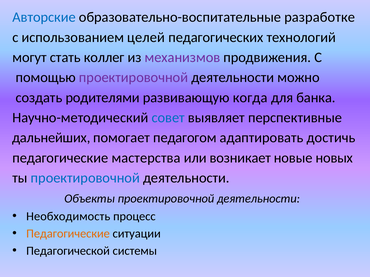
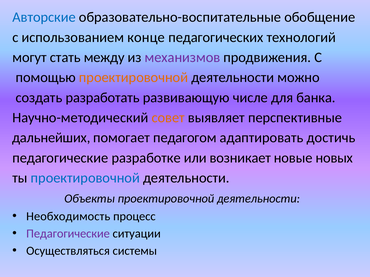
разработке: разработке -> обобщение (320, 17)
целей: целей -> конце (146, 37)
коллег: коллег -> между (104, 57)
проектировочной colour: purple -> orange (134, 78)
родителями: родителями -> разработать (103, 98)
когда: когда -> числе (250, 98)
совет colour: blue -> orange (168, 118)
мастерства: мастерства -> разработке (146, 158)
Педагогические colour: orange -> purple (68, 234)
Педагогической: Педагогической -> Осуществляться (68, 251)
